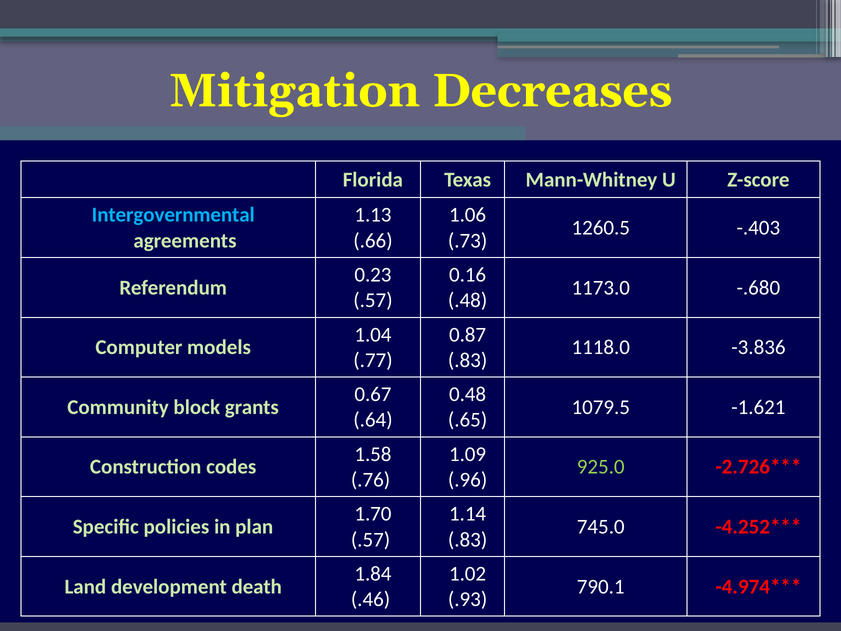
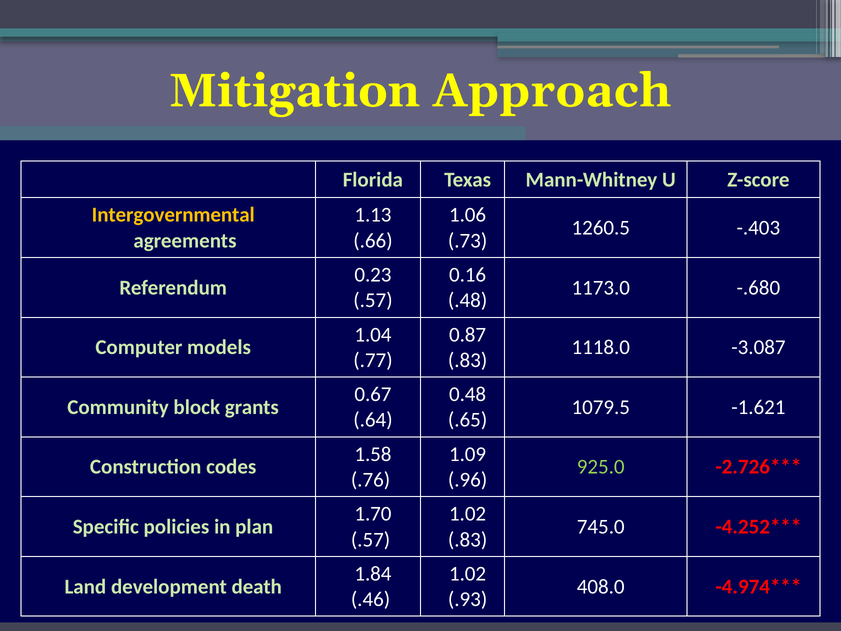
Decreases: Decreases -> Approach (552, 91)
Intergovernmental colour: light blue -> yellow (173, 215)
-3.836: -3.836 -> -3.087 (758, 347)
1.14: 1.14 -> 1.02 (468, 514)
790.1: 790.1 -> 408.0 (601, 586)
